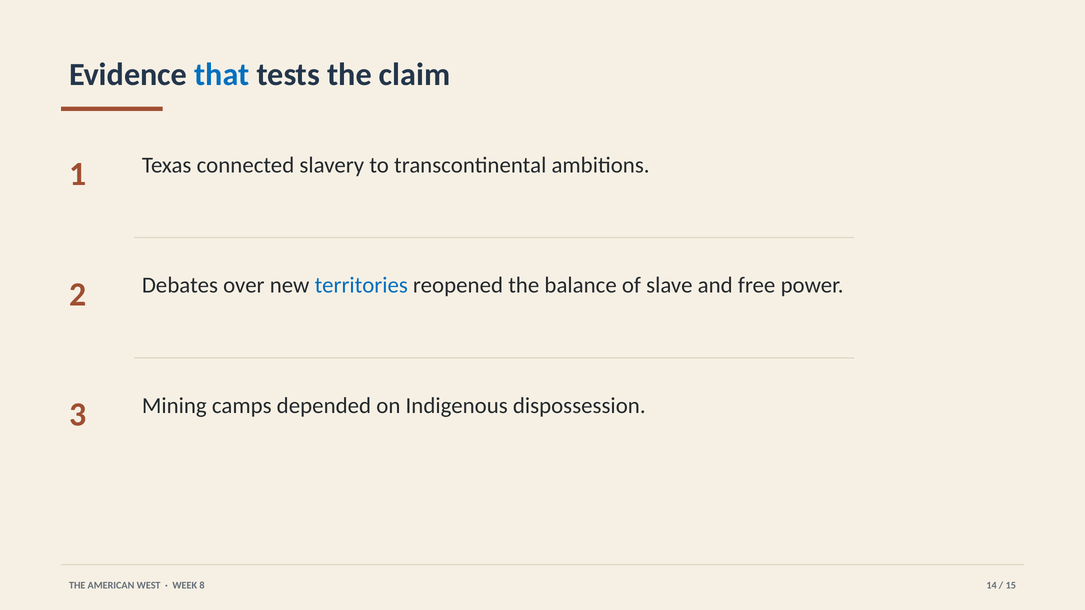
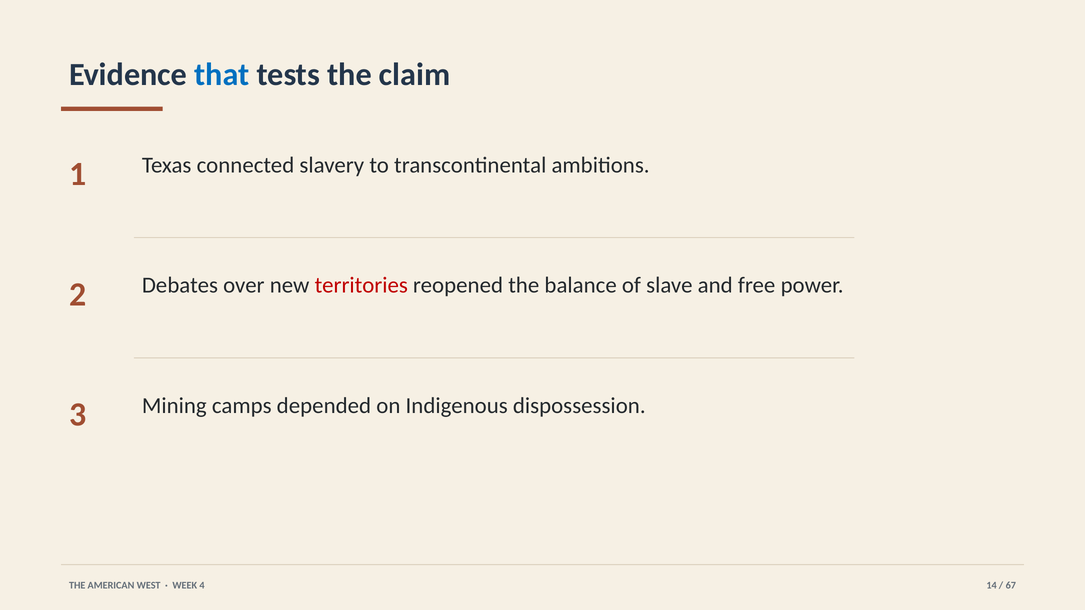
territories colour: blue -> red (361, 285)
8: 8 -> 4 (202, 586)
15: 15 -> 67 (1011, 586)
